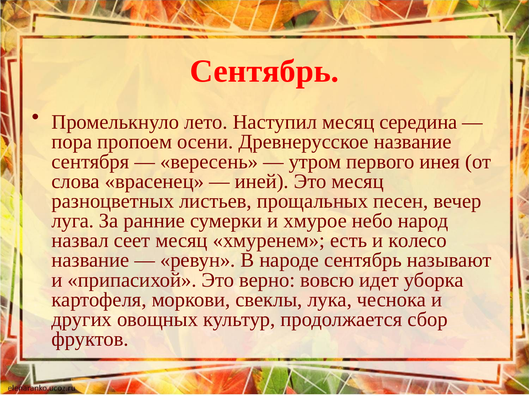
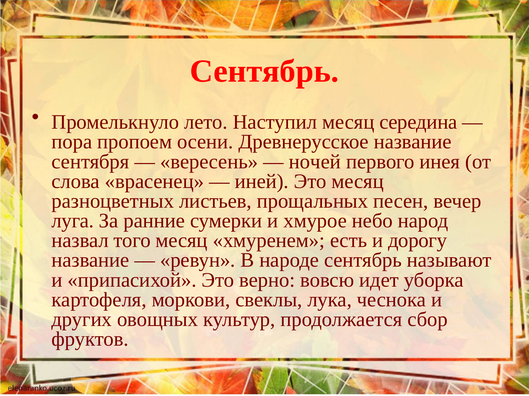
утром: утром -> ночей (315, 162)
сеет: сеет -> того (132, 241)
колесо: колесо -> дорогу (418, 241)
